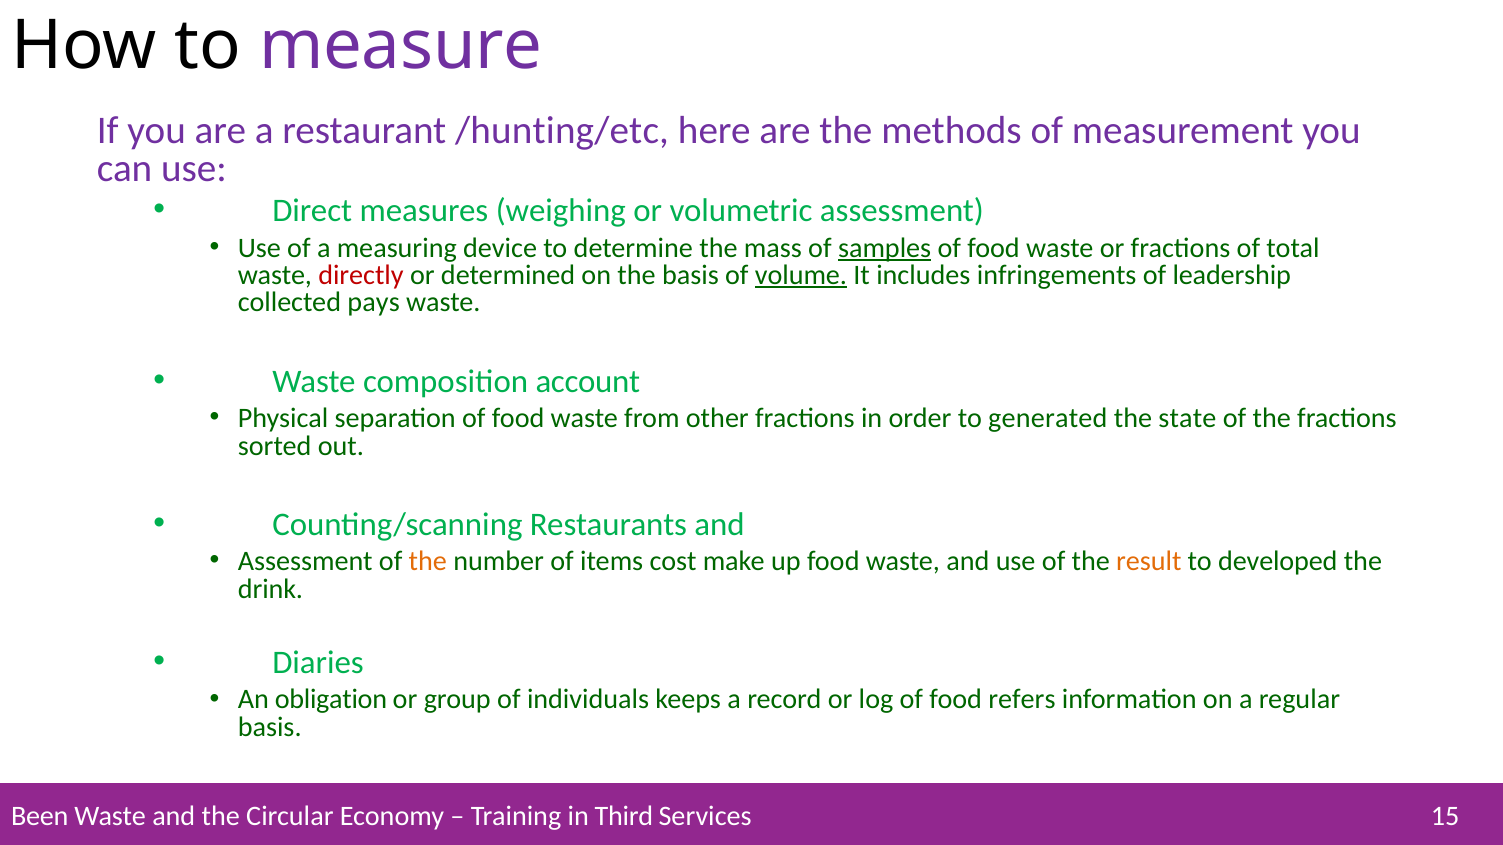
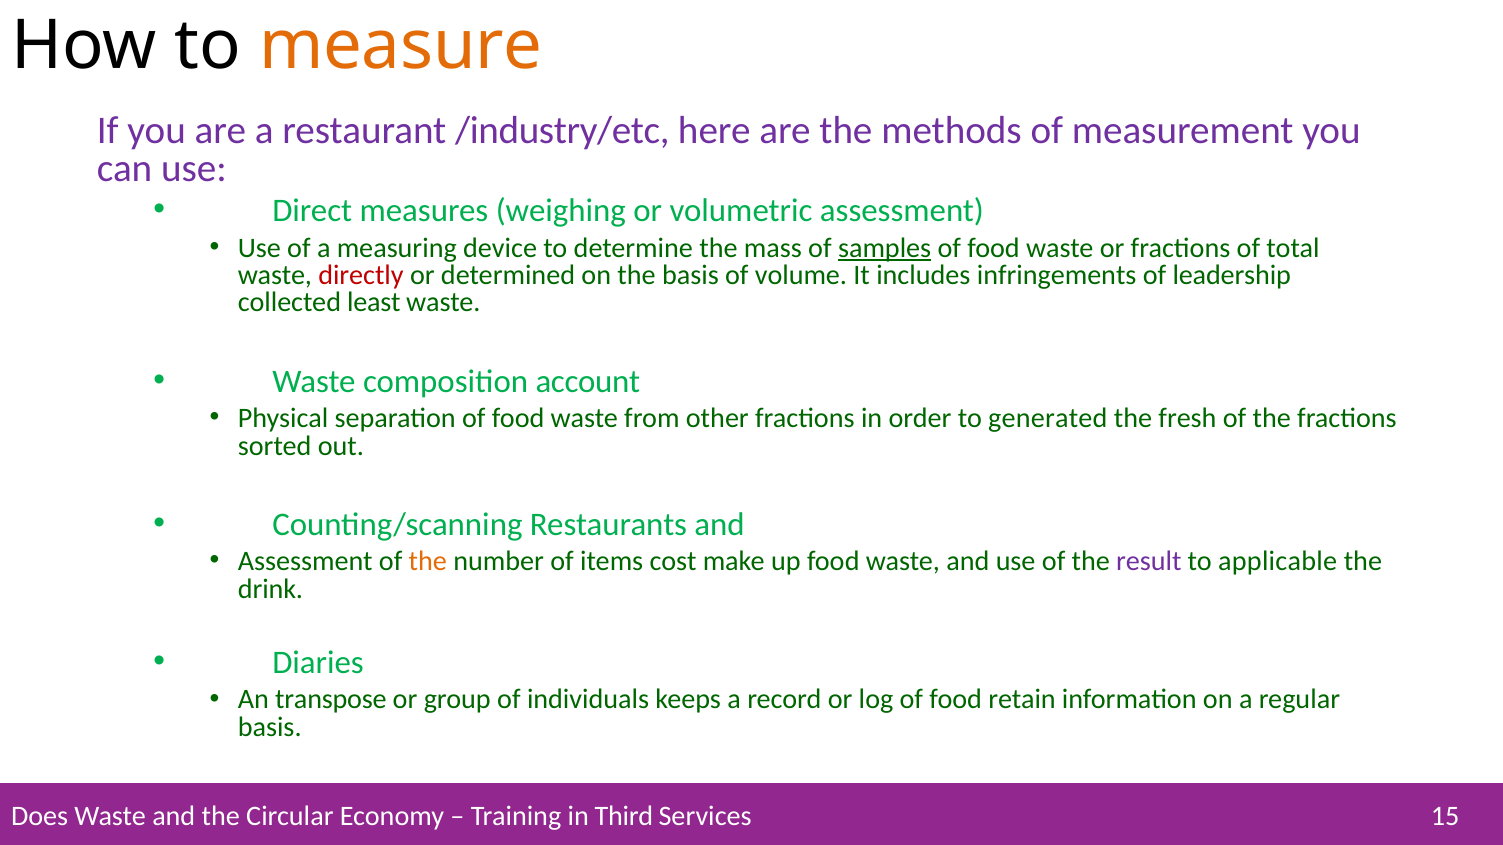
measure colour: purple -> orange (401, 45)
/hunting/etc: /hunting/etc -> /industry/etc (562, 131)
volume underline: present -> none (801, 275)
pays: pays -> least (374, 303)
state: state -> fresh (1187, 419)
result colour: orange -> purple (1149, 562)
developed: developed -> applicable (1278, 562)
obligation: obligation -> transpose (331, 700)
refers: refers -> retain (1022, 700)
Been: Been -> Does (40, 816)
